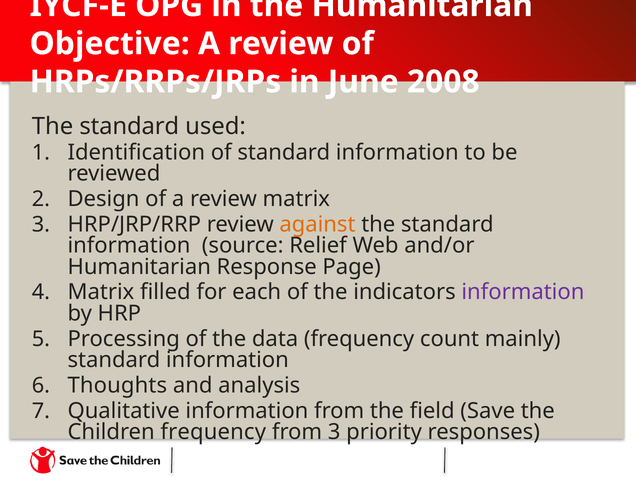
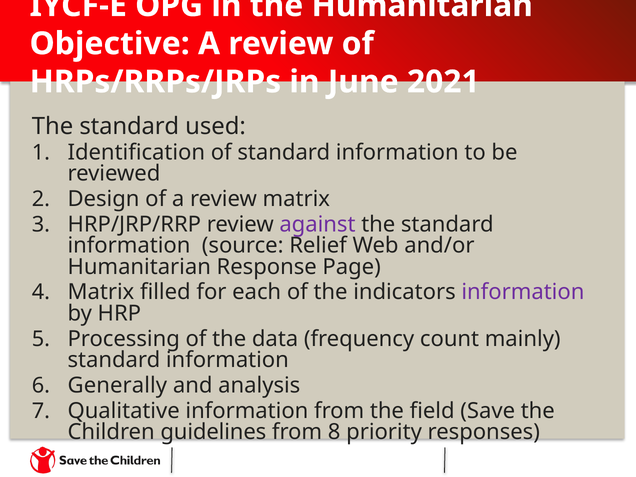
2008: 2008 -> 2021 (443, 82)
against colour: orange -> purple (317, 224)
Thoughts: Thoughts -> Generally (117, 385)
Children frequency: frequency -> guidelines (213, 432)
from 3: 3 -> 8 (334, 432)
